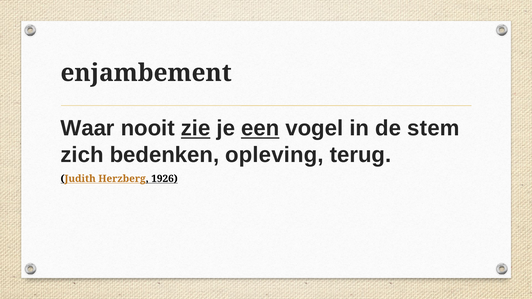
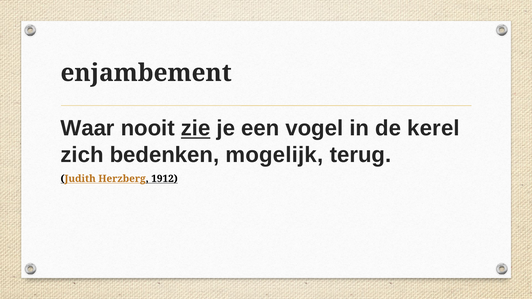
een underline: present -> none (260, 128)
stem: stem -> kerel (433, 128)
opleving: opleving -> mogelijk (274, 155)
1926: 1926 -> 1912 (164, 179)
